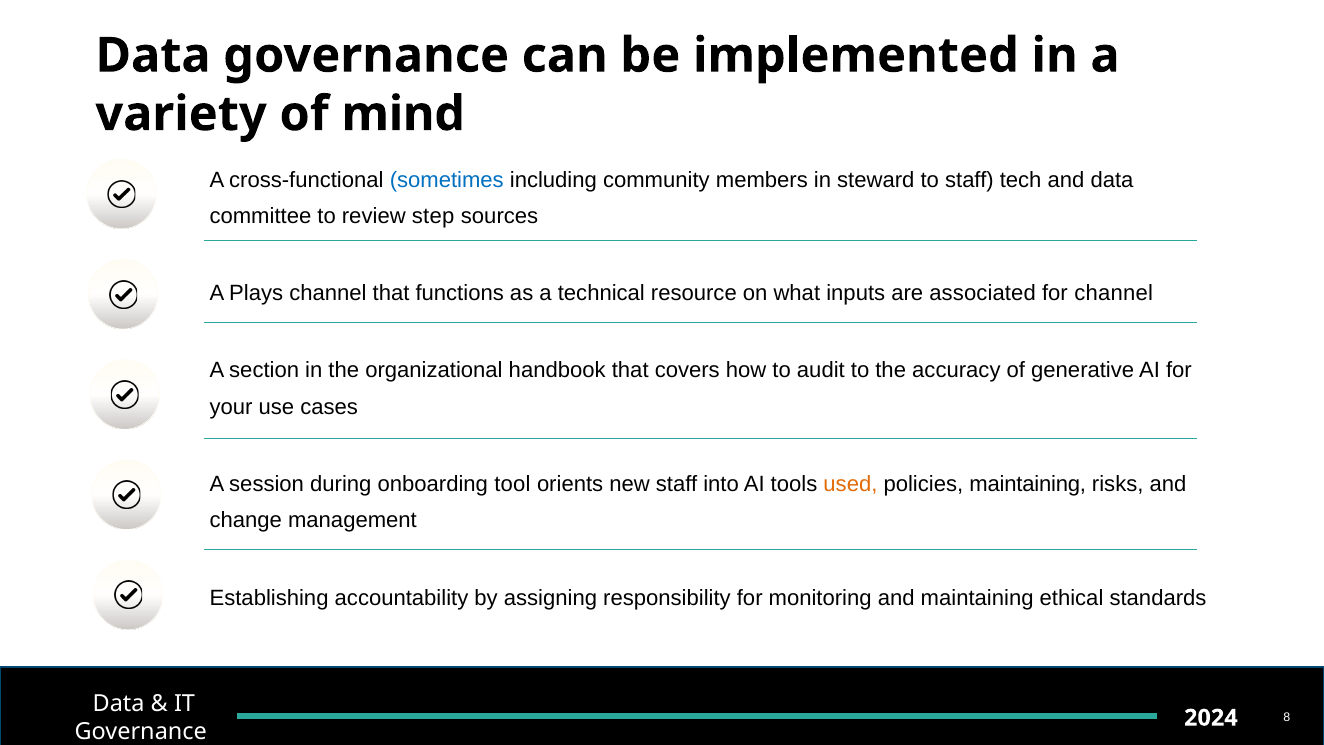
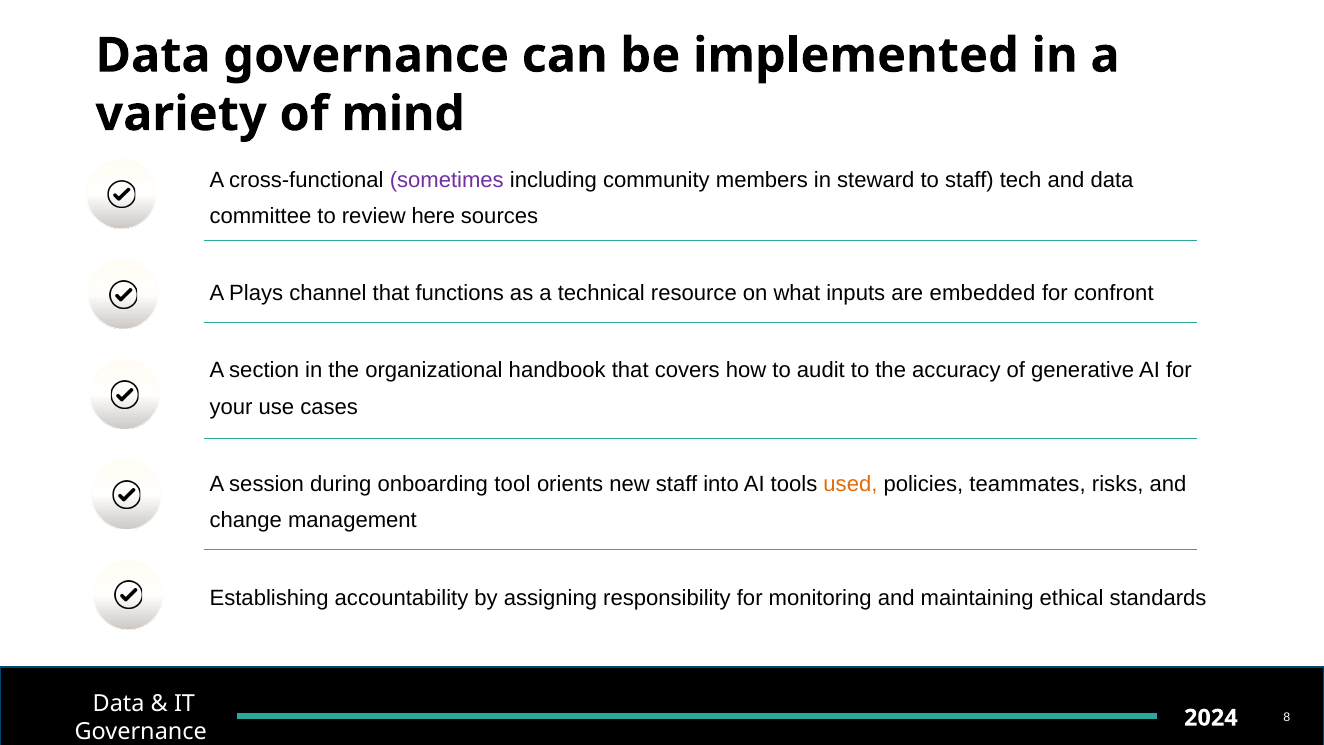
sometimes colour: blue -> purple (447, 180)
step: step -> here (433, 216)
associated: associated -> embedded (983, 294)
for channel: channel -> confront (1114, 294)
policies maintaining: maintaining -> teammates (1028, 484)
